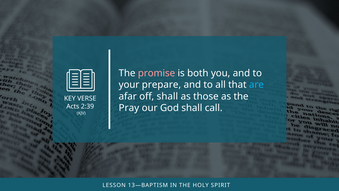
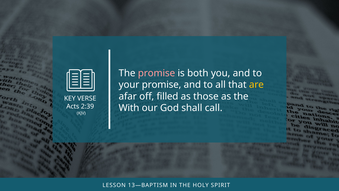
your prepare: prepare -> promise (162, 85)
are colour: light blue -> yellow (256, 85)
off shall: shall -> filled (167, 96)
Pray: Pray -> With (129, 108)
